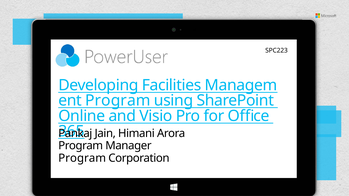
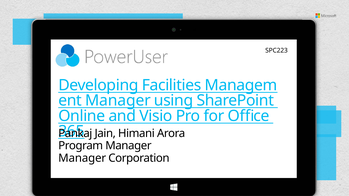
Program: Program -> Manager (118, 101)
Program: Program -> Manager (82, 158)
